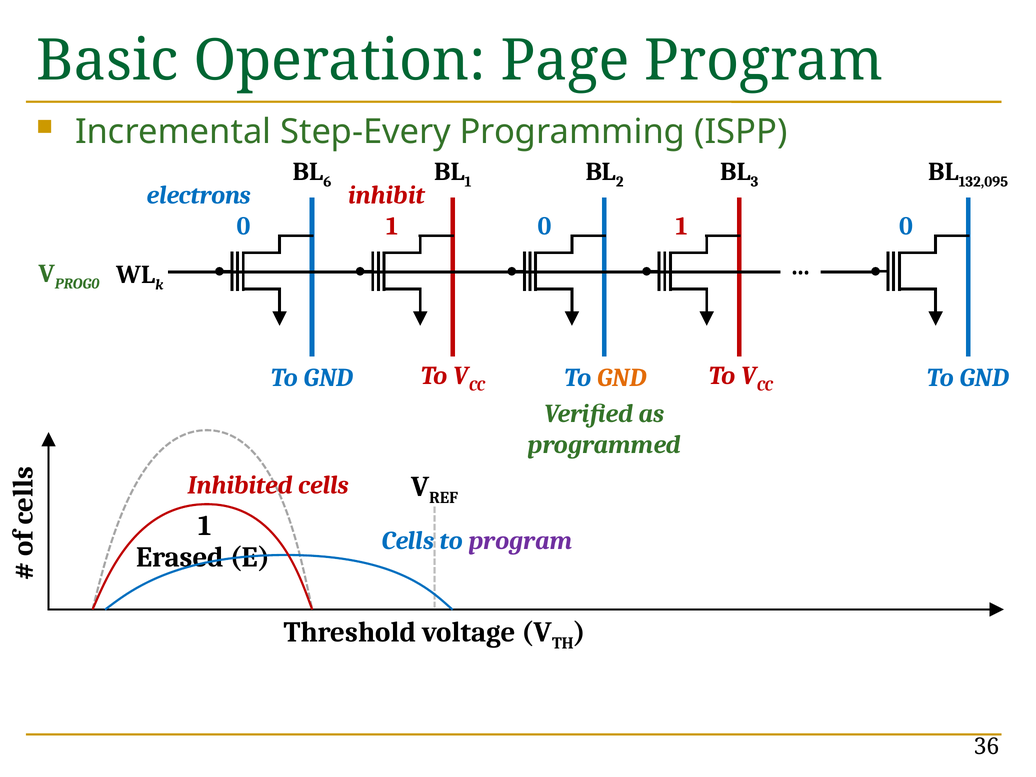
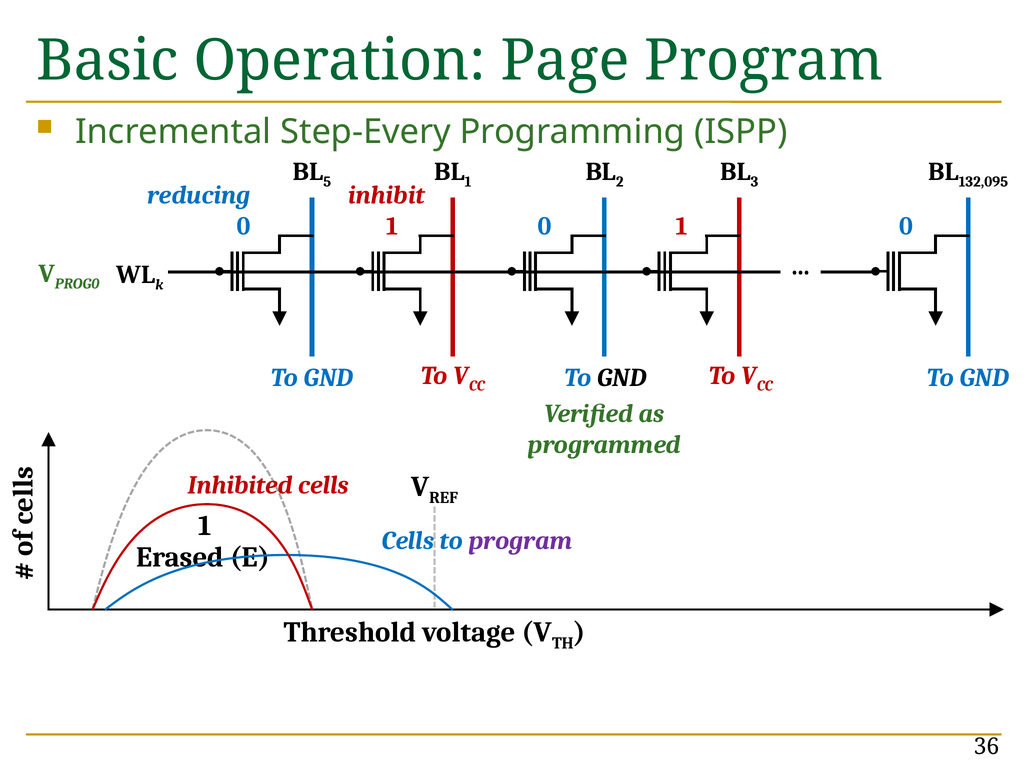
6: 6 -> 5 (327, 182)
electrons: electrons -> reducing (199, 195)
GND colour: orange -> black (622, 378)
